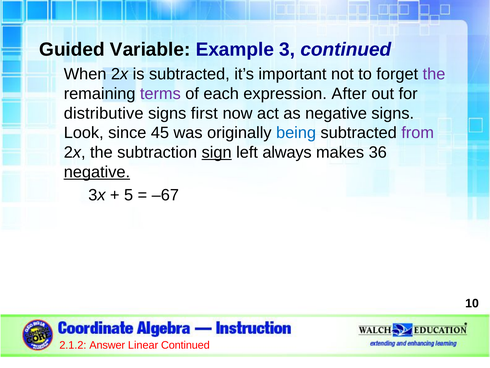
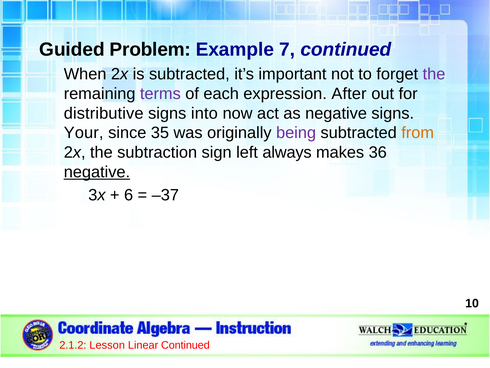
Variable: Variable -> Problem (150, 50)
3: 3 -> 7 (287, 50)
first: first -> into (204, 113)
Look: Look -> Your (84, 133)
45: 45 -> 35 (160, 133)
being colour: blue -> purple (296, 133)
from colour: purple -> orange (418, 133)
sign underline: present -> none (217, 152)
5: 5 -> 6 (129, 195)
–67: –67 -> –37 (165, 195)
Answer: Answer -> Lesson (107, 345)
